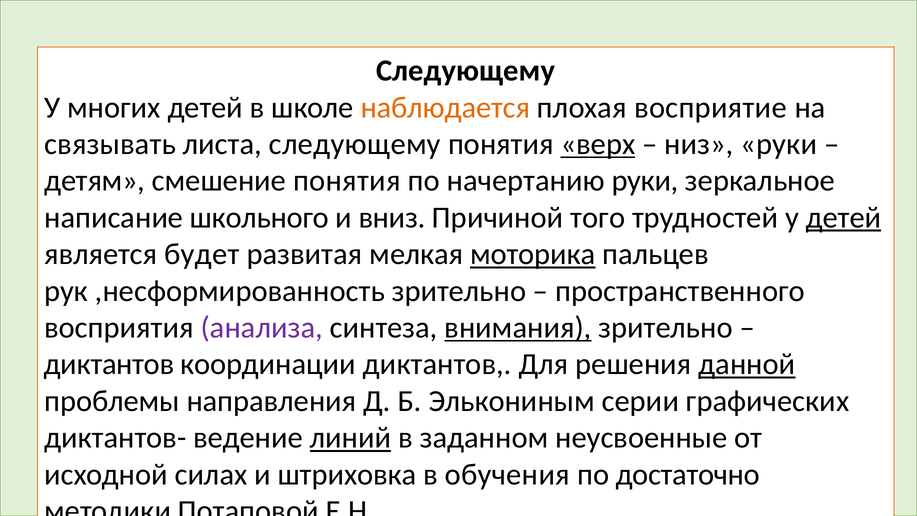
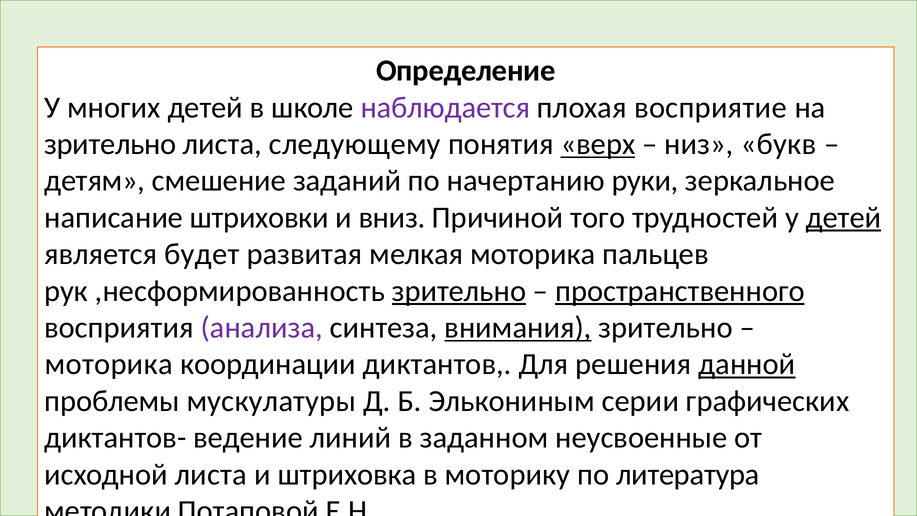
Следующему: Следующему -> Определение (466, 71)
наблюдается colour: orange -> purple (445, 107)
связывать: связывать -> зрительно (110, 144)
низ руки: руки -> букв (779, 144)
смешение понятия: понятия -> заданий (347, 181)
школьного: школьного -> штриховки (259, 217)
моторика underline: present -> none (533, 254)
зрительно underline: none -> present (459, 291)
пространственного underline: none -> present (680, 291)
диктантов: диктантов -> моторика (109, 364)
направления: направления -> мускулатуры (271, 401)
линий underline: present -> none (350, 438)
исходной силах: силах -> листа (211, 474)
обучения: обучения -> моторику (507, 474)
достаточно: достаточно -> литература (688, 474)
